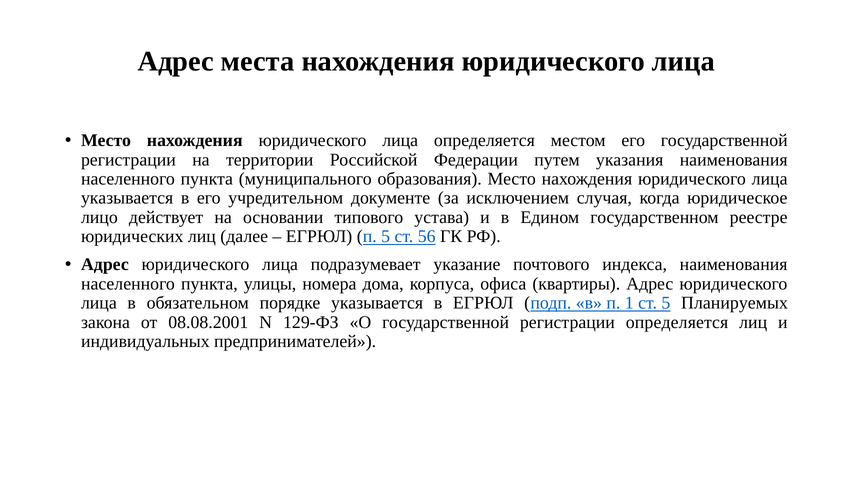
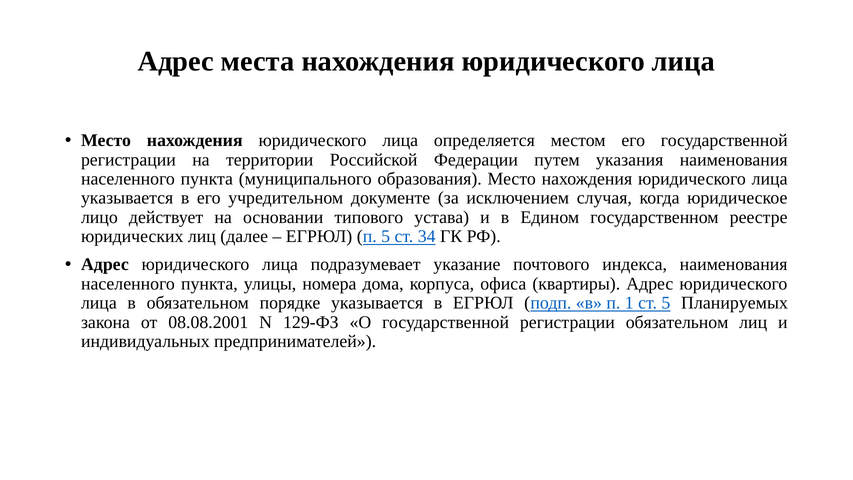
56: 56 -> 34 (427, 236)
регистрации определяется: определяется -> обязательном (677, 322)
